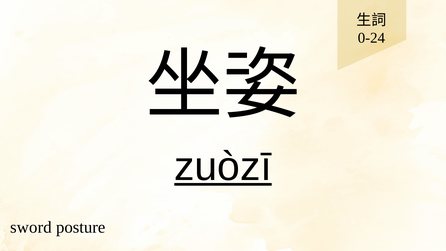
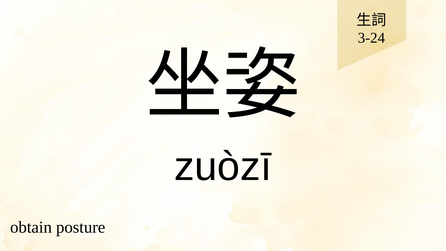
0-24: 0-24 -> 3-24 (371, 38)
zuòzī underline: present -> none (223, 167)
sword: sword -> obtain (31, 227)
